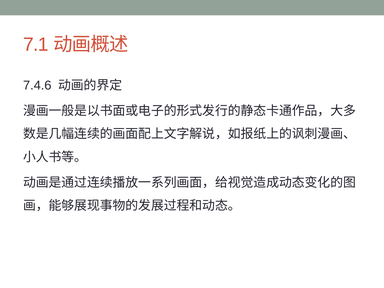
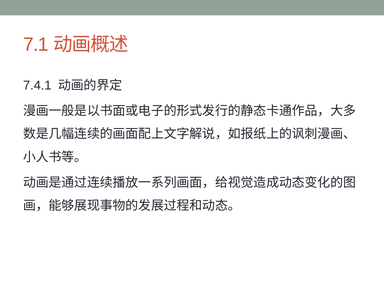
7.4.6: 7.4.6 -> 7.4.1 (37, 85)
